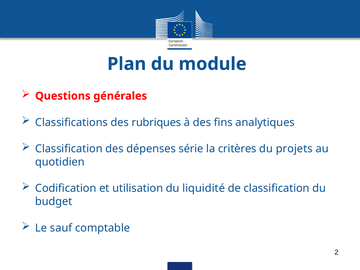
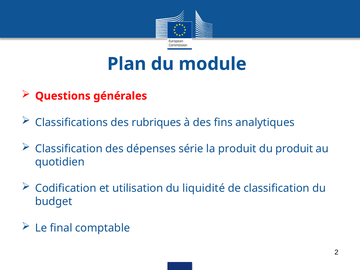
la critères: critères -> produit (237, 149)
du projets: projets -> produit (294, 149)
sauf: sauf -> final (61, 228)
